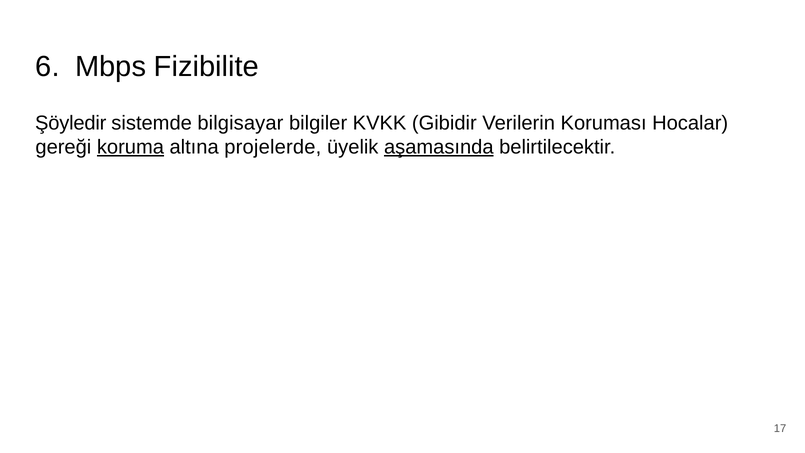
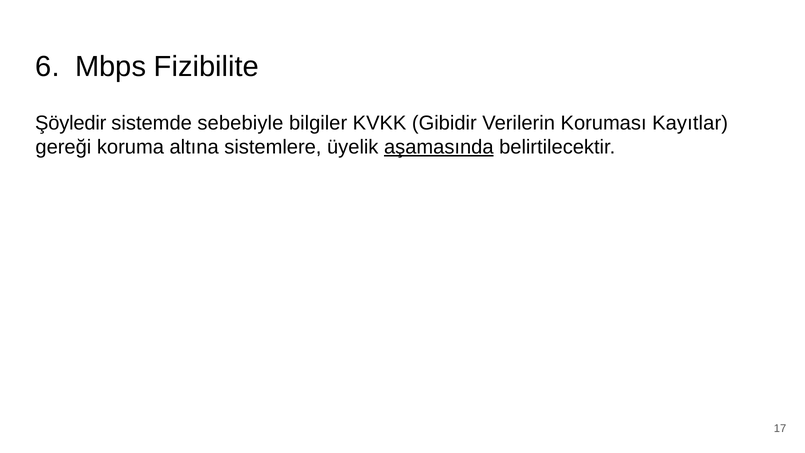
bilgisayar: bilgisayar -> sebebiyle (240, 123)
Hocalar: Hocalar -> Kayıtlar (690, 123)
koruma underline: present -> none (130, 147)
projelerde: projelerde -> sistemlere (273, 147)
